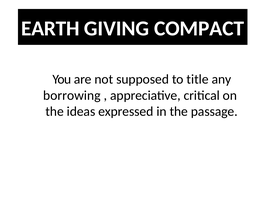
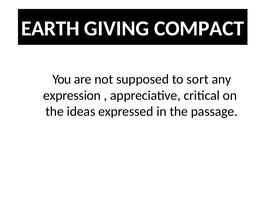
title: title -> sort (198, 79)
borrowing: borrowing -> expression (72, 96)
